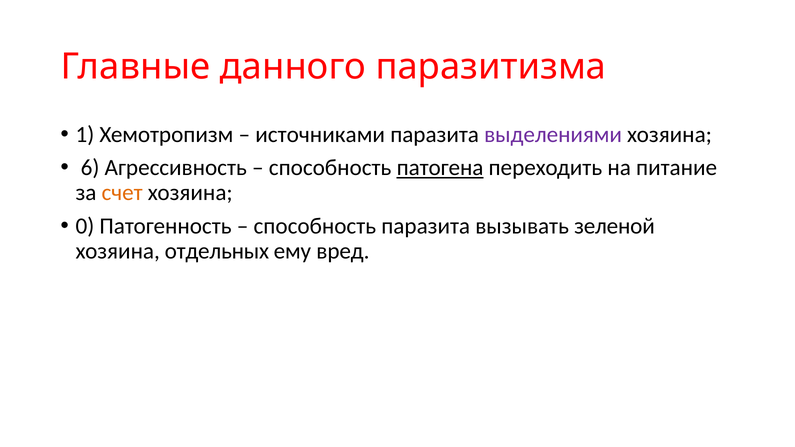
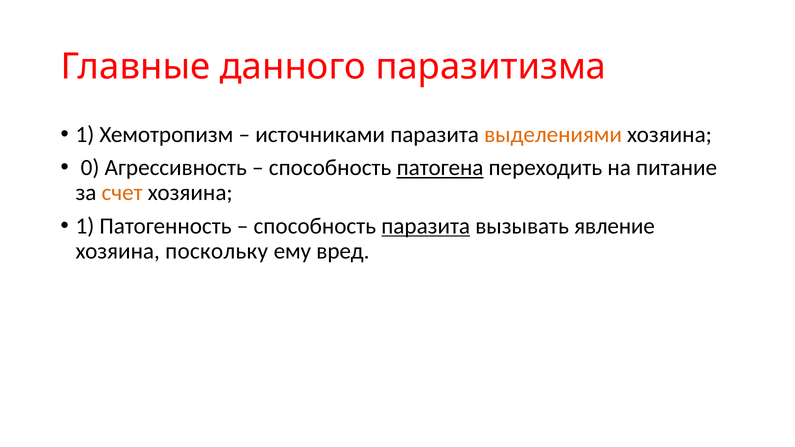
выделениями colour: purple -> orange (553, 134)
6: 6 -> 0 (90, 168)
0: 0 -> 1 (85, 226)
паразита underline: none -> present (426, 226)
зеленой: зеленой -> явление (614, 226)
отдельных: отдельных -> поскольку (217, 251)
